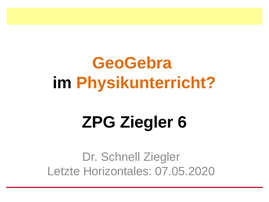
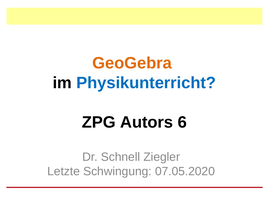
Physikunterricht colour: orange -> blue (146, 83)
ZPG Ziegler: Ziegler -> Autors (147, 122)
Horizontales: Horizontales -> Schwingung (117, 171)
